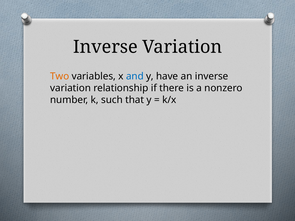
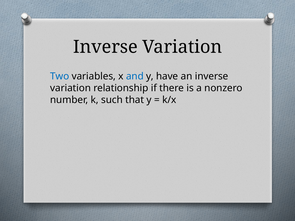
Two colour: orange -> blue (60, 76)
